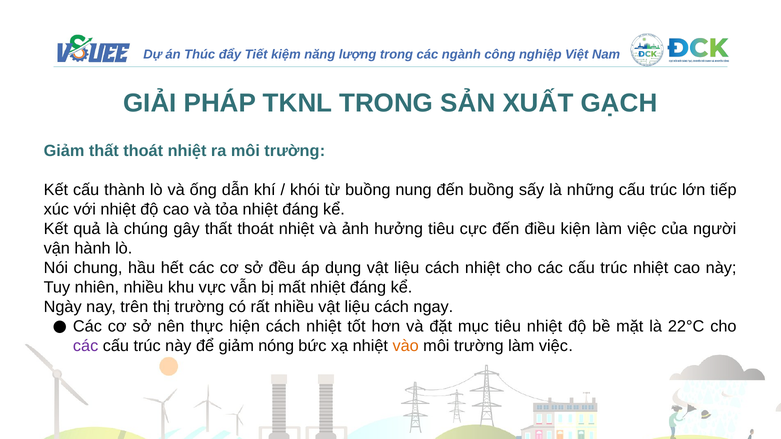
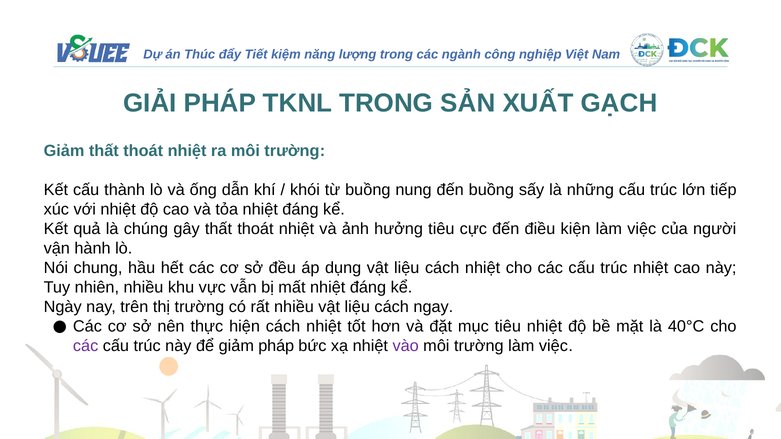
22°C: 22°C -> 40°C (686, 327)
giảm nóng: nóng -> pháp (276, 346)
vào colour: orange -> purple (406, 346)
